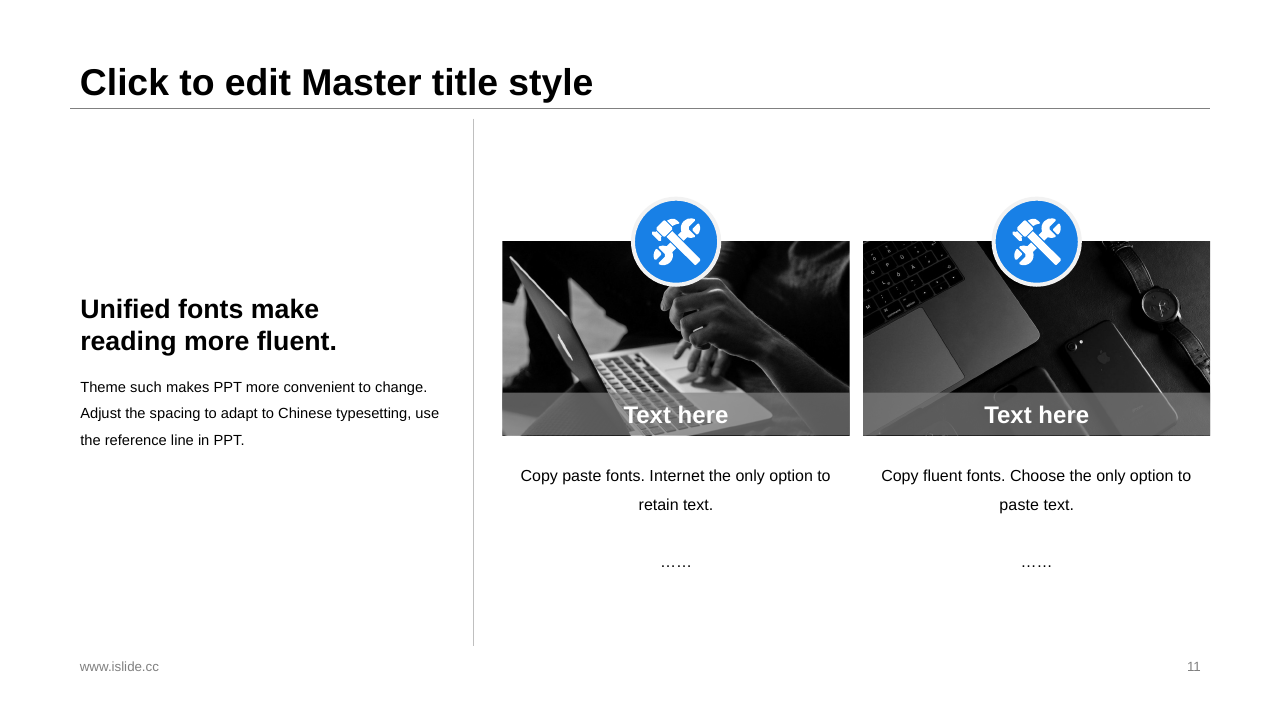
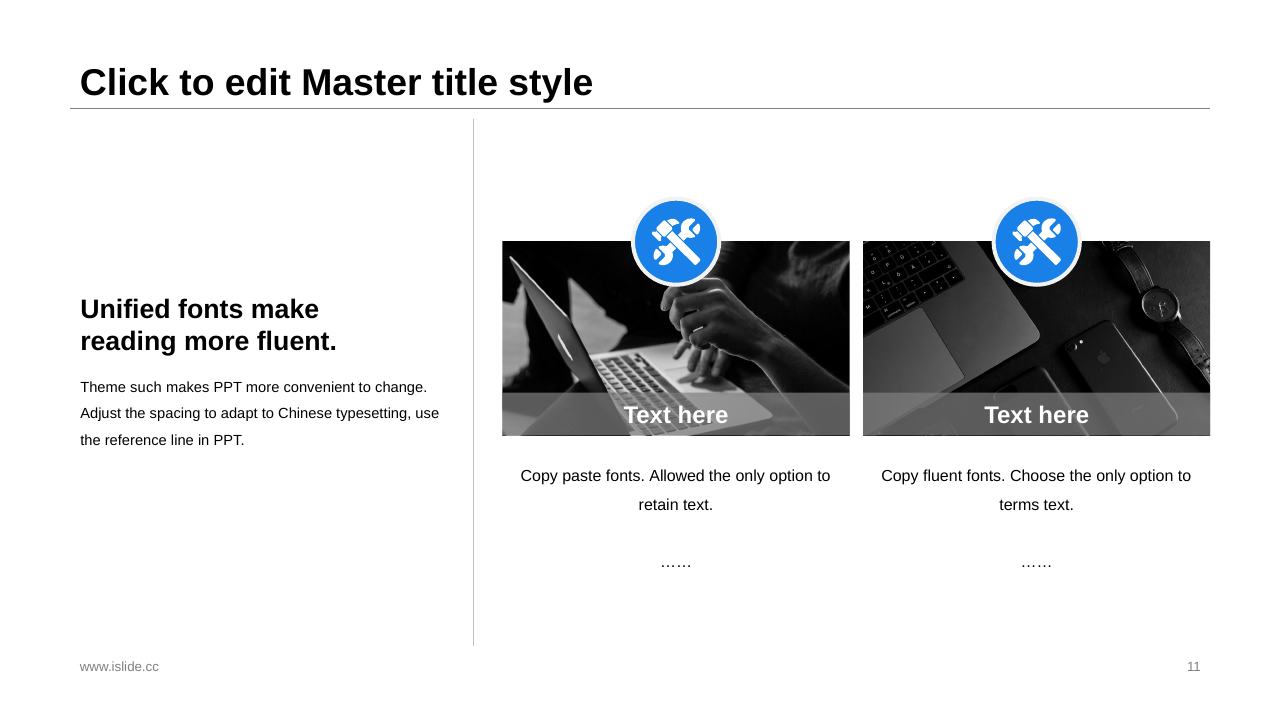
Internet: Internet -> Allowed (677, 477)
paste: paste -> terms (1019, 505)
